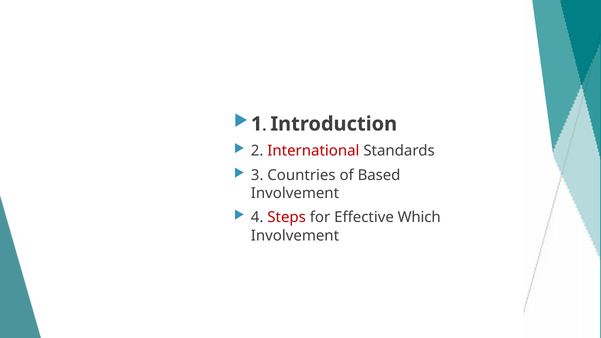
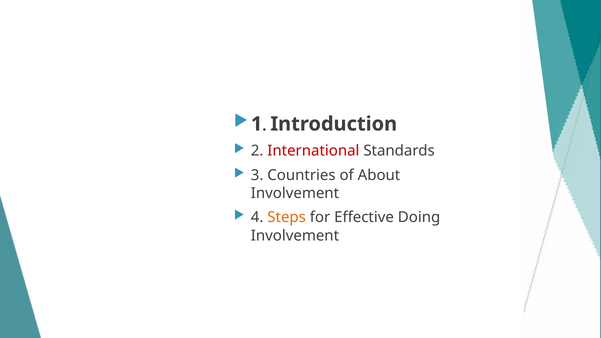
Based: Based -> About (379, 175)
Steps colour: red -> orange (287, 218)
Which: Which -> Doing (419, 218)
